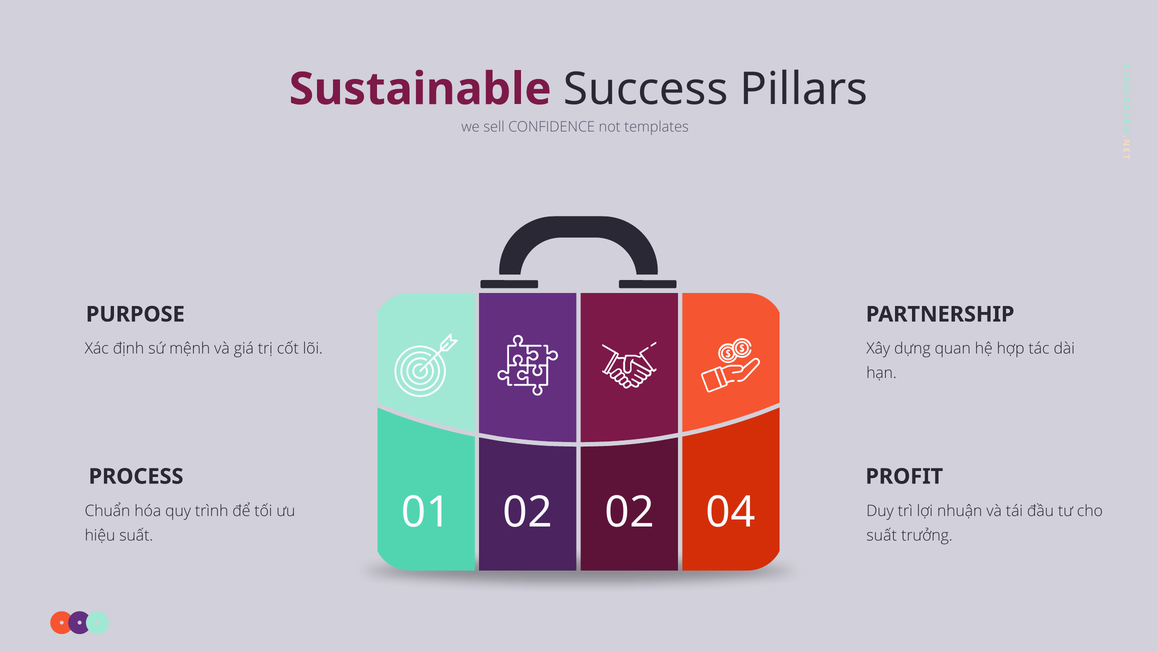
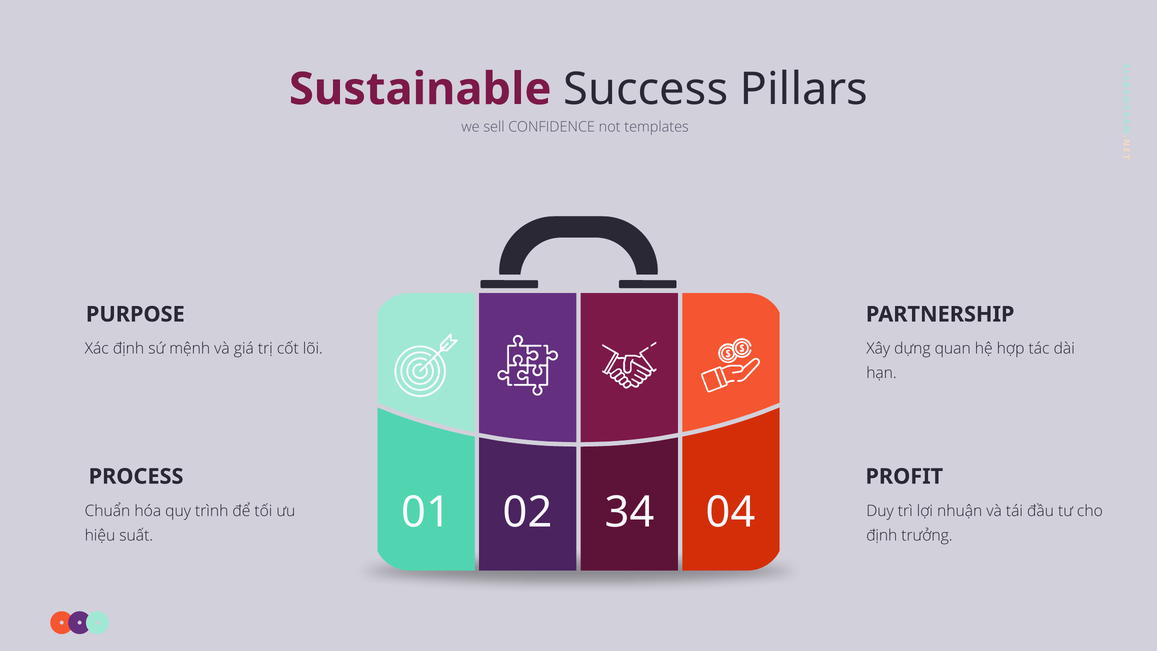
02 02: 02 -> 34 (630, 512)
suất: suất -> định (882, 535)
